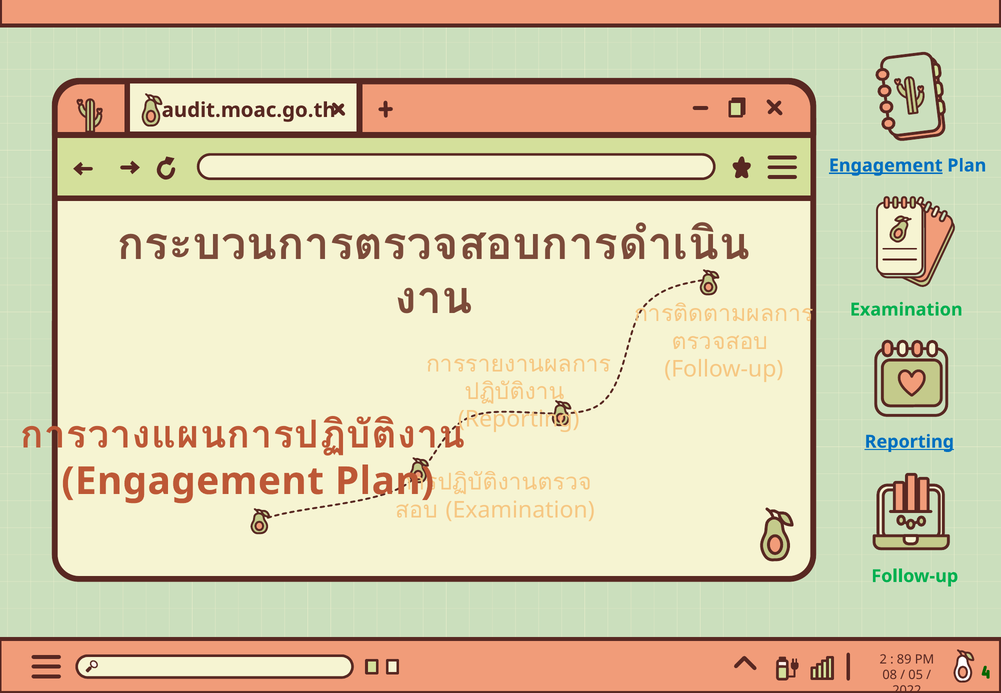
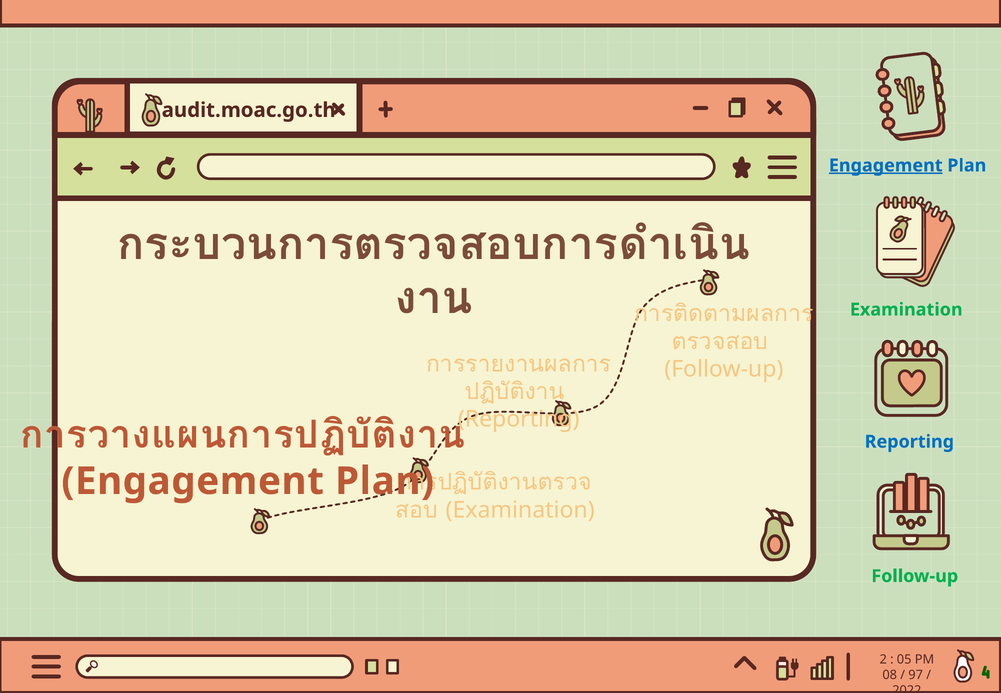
Reporting underline: present -> none (909, 442)
89: 89 -> 05 (904, 660)
05: 05 -> 97 (916, 675)
